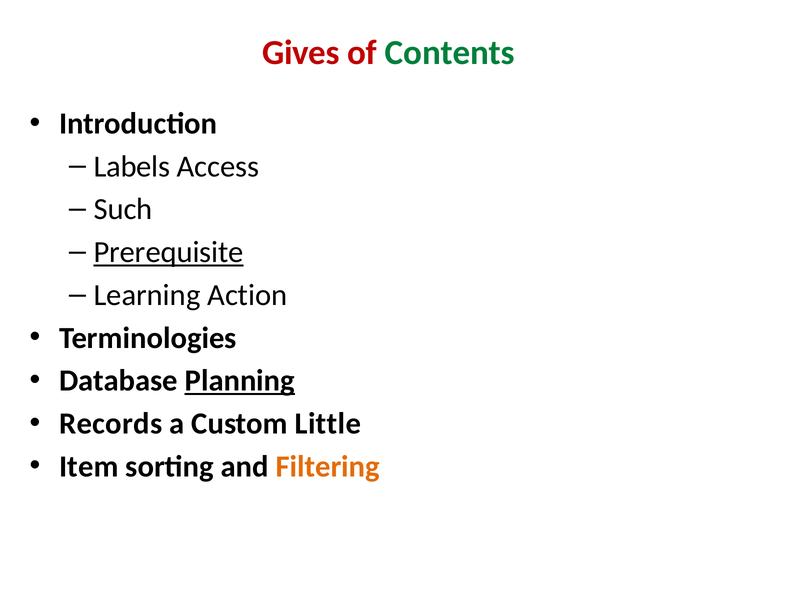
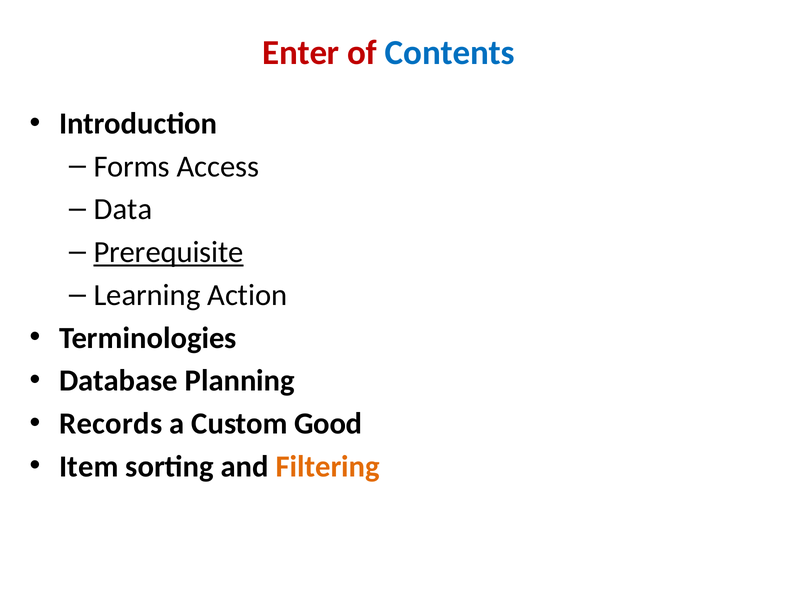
Gives: Gives -> Enter (301, 53)
Contents colour: green -> blue (450, 53)
Labels: Labels -> Forms (132, 167)
Such: Such -> Data (123, 209)
Planning underline: present -> none (240, 381)
Little: Little -> Good (328, 424)
